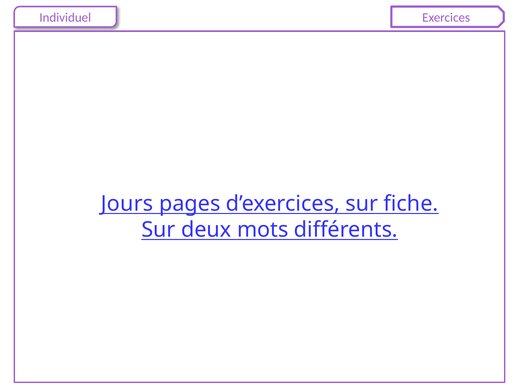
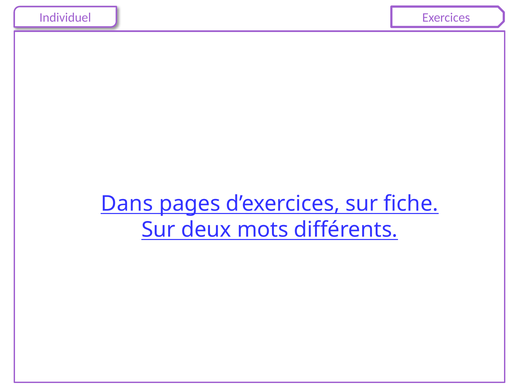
Jours: Jours -> Dans (127, 204)
